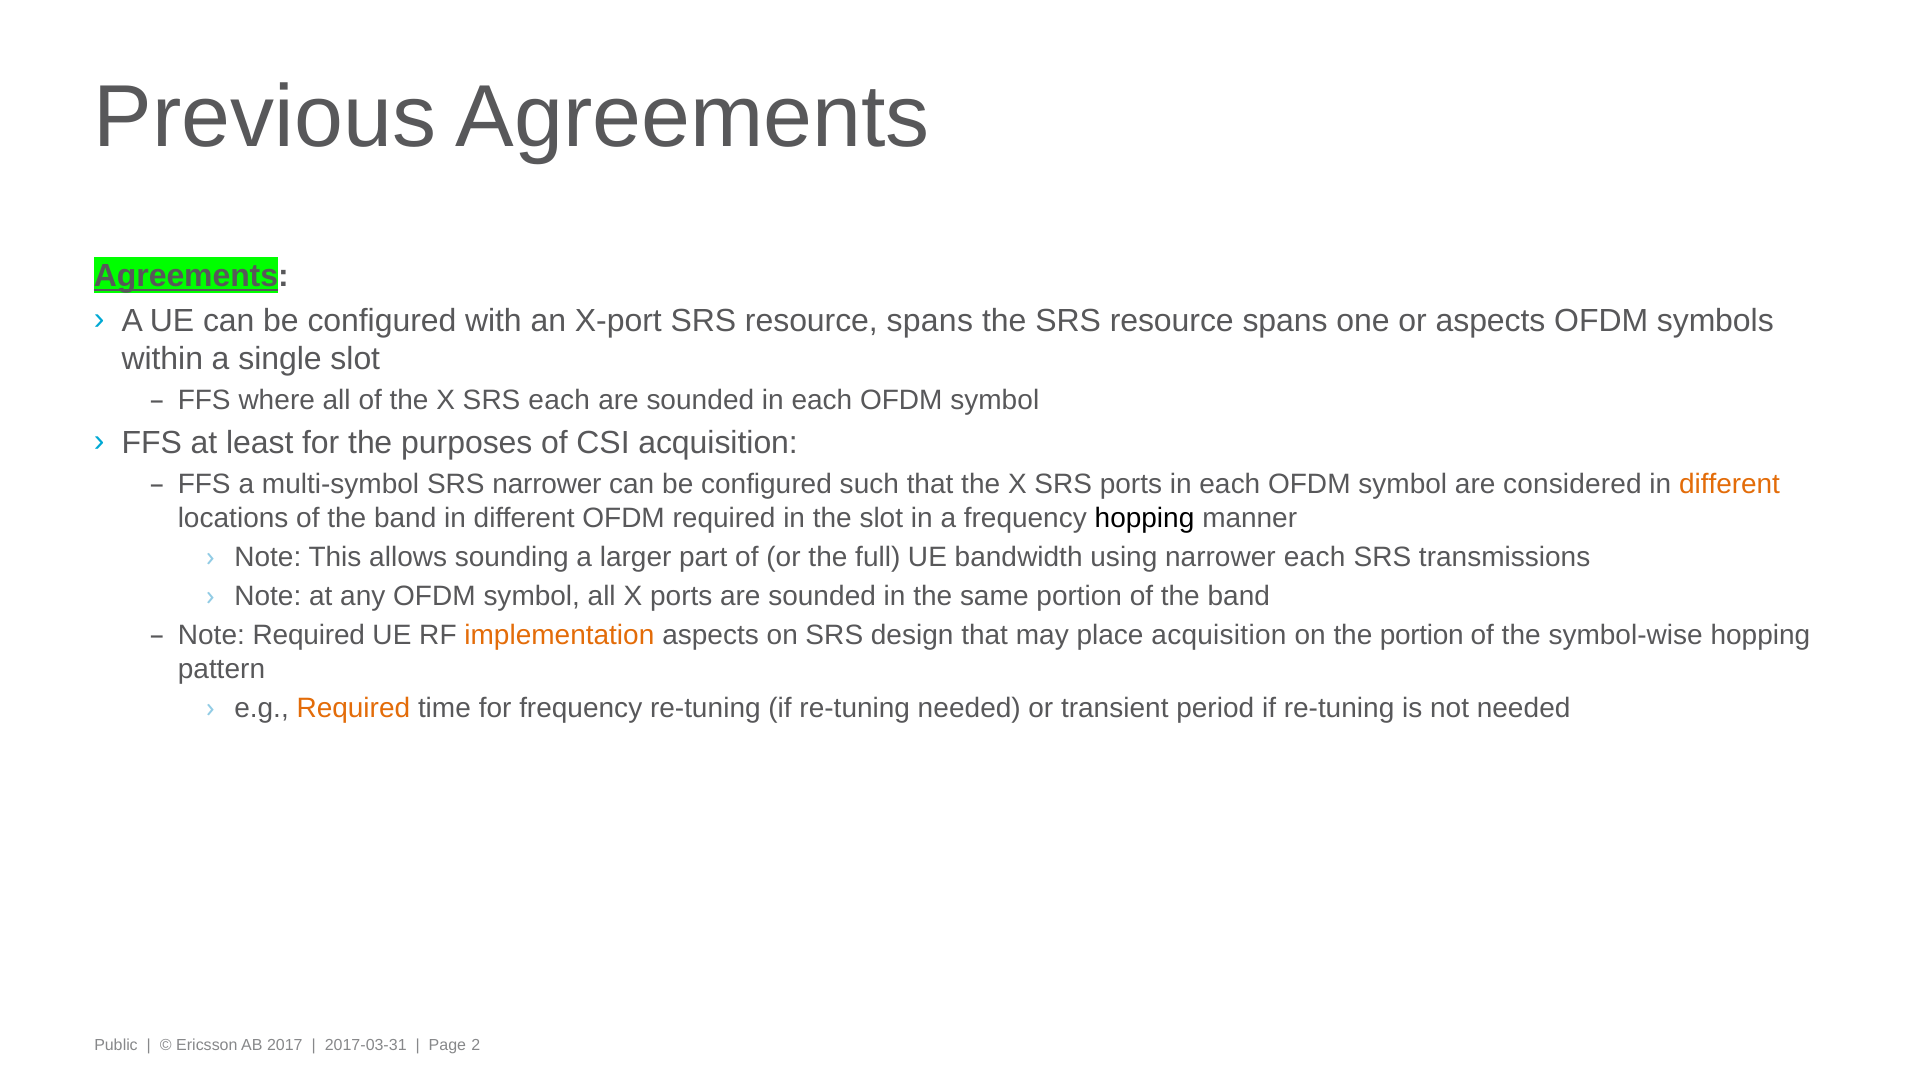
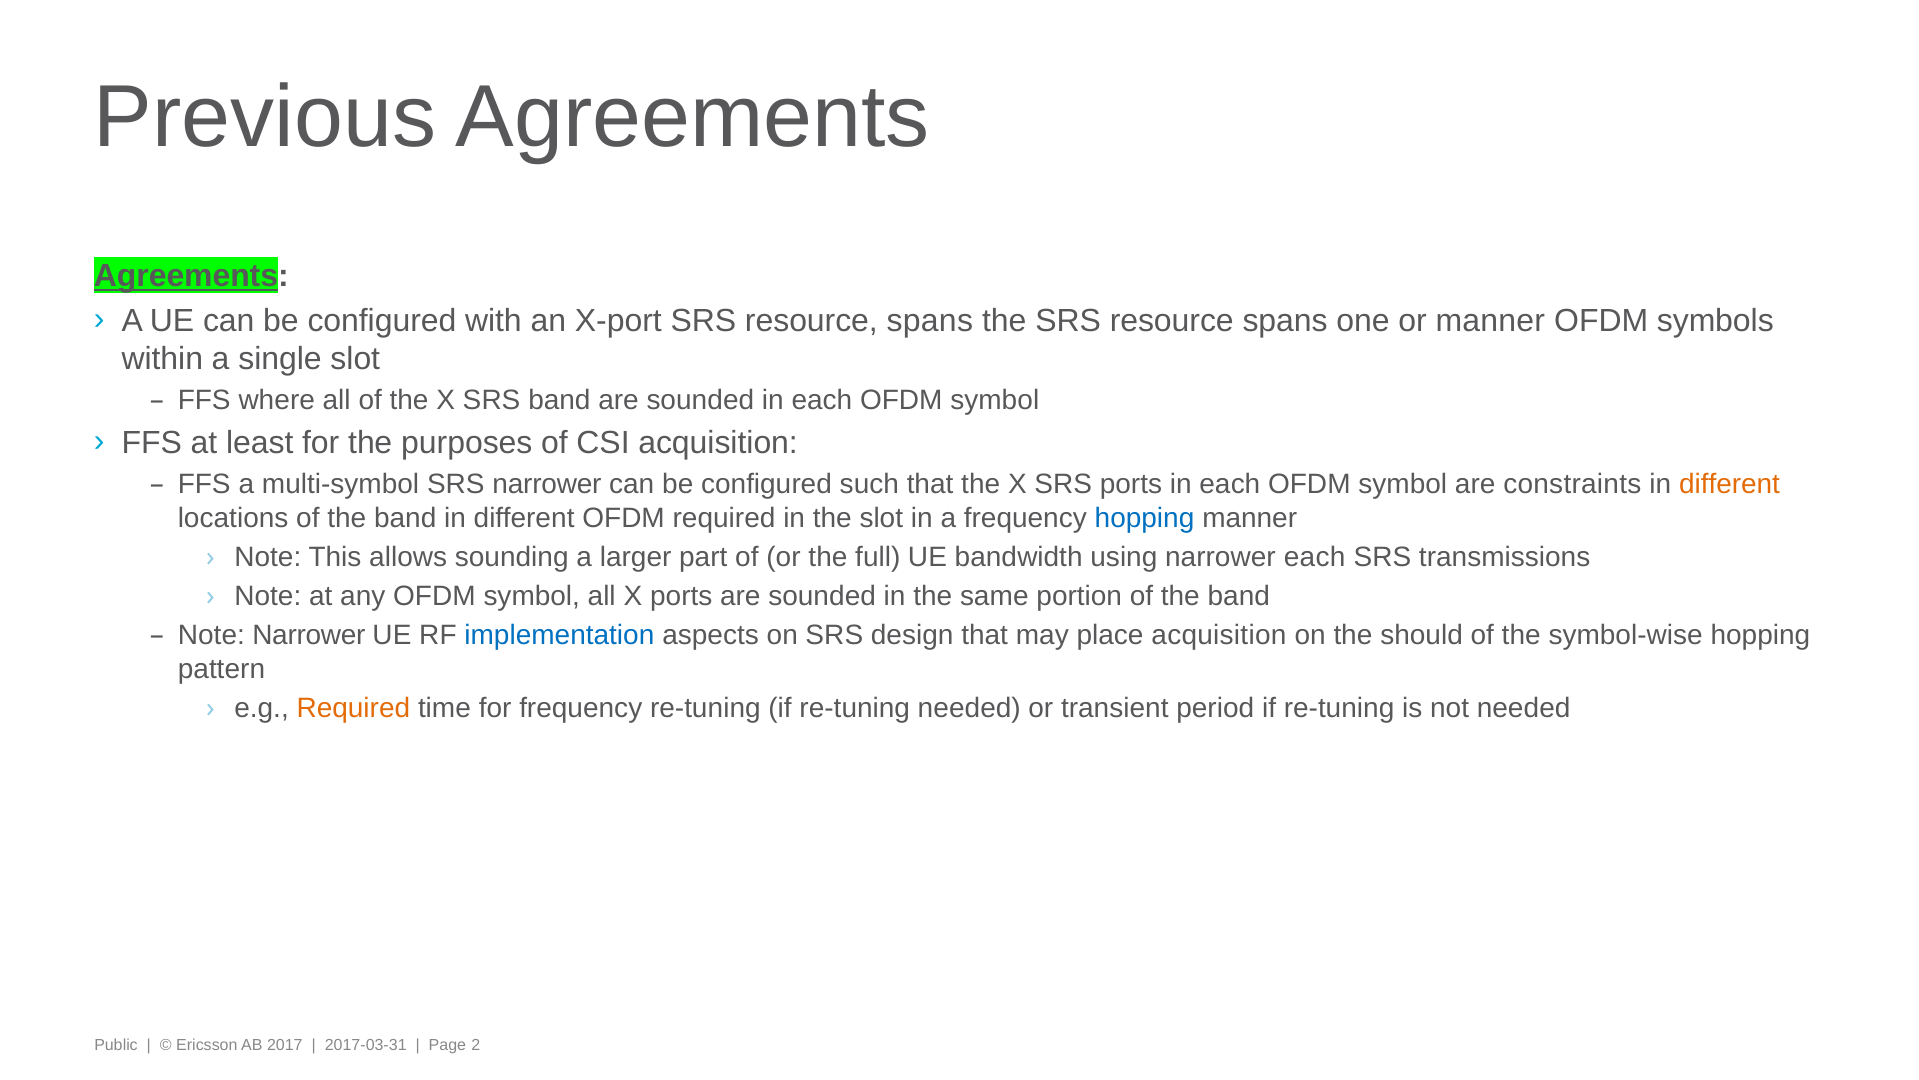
or aspects: aspects -> manner (1490, 320)
SRS each: each -> band (559, 400)
considered: considered -> constraints (1572, 484)
hopping colour: black -> blue (1145, 518)
Note Required: Required -> Narrower (309, 635)
implementation colour: orange -> blue (559, 635)
the portion: portion -> should (1422, 635)
